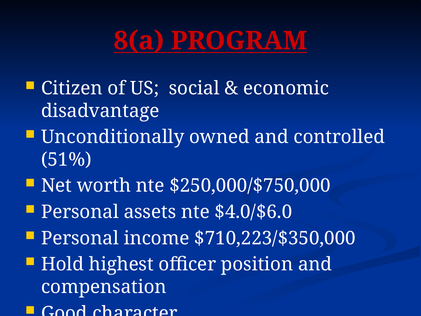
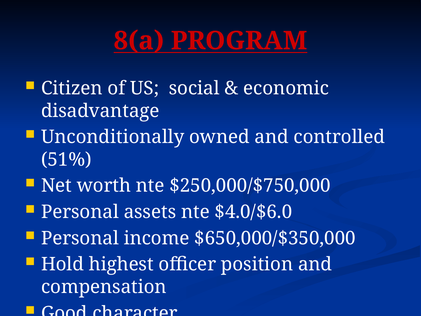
$710,223/$350,000: $710,223/$350,000 -> $650,000/$350,000 (275, 238)
